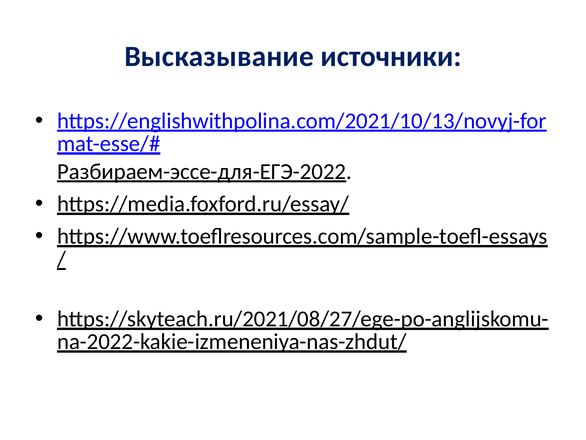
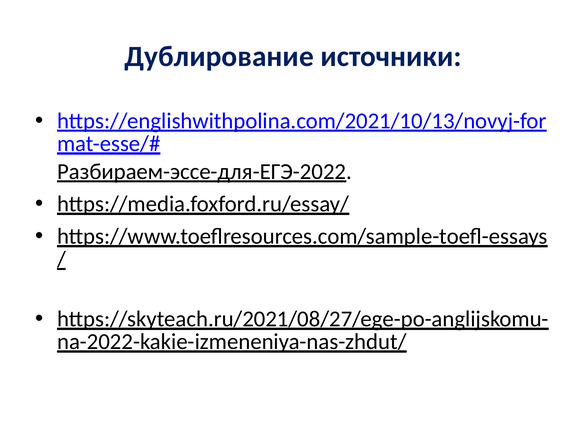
Высказывание: Высказывание -> Дублирование (219, 56)
